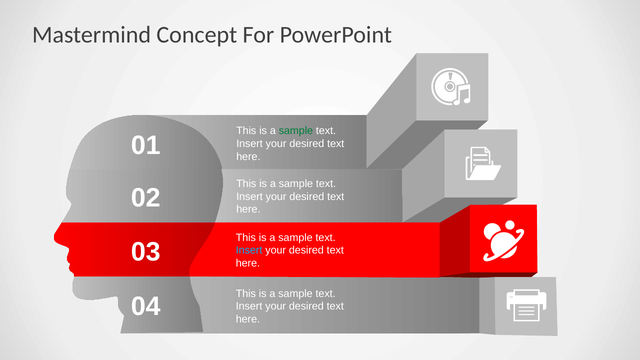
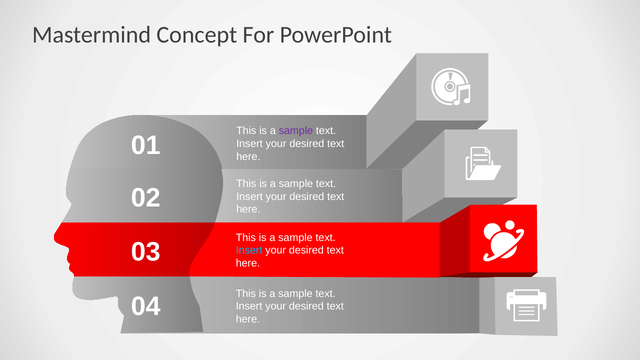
sample colour: green -> purple (296, 131)
